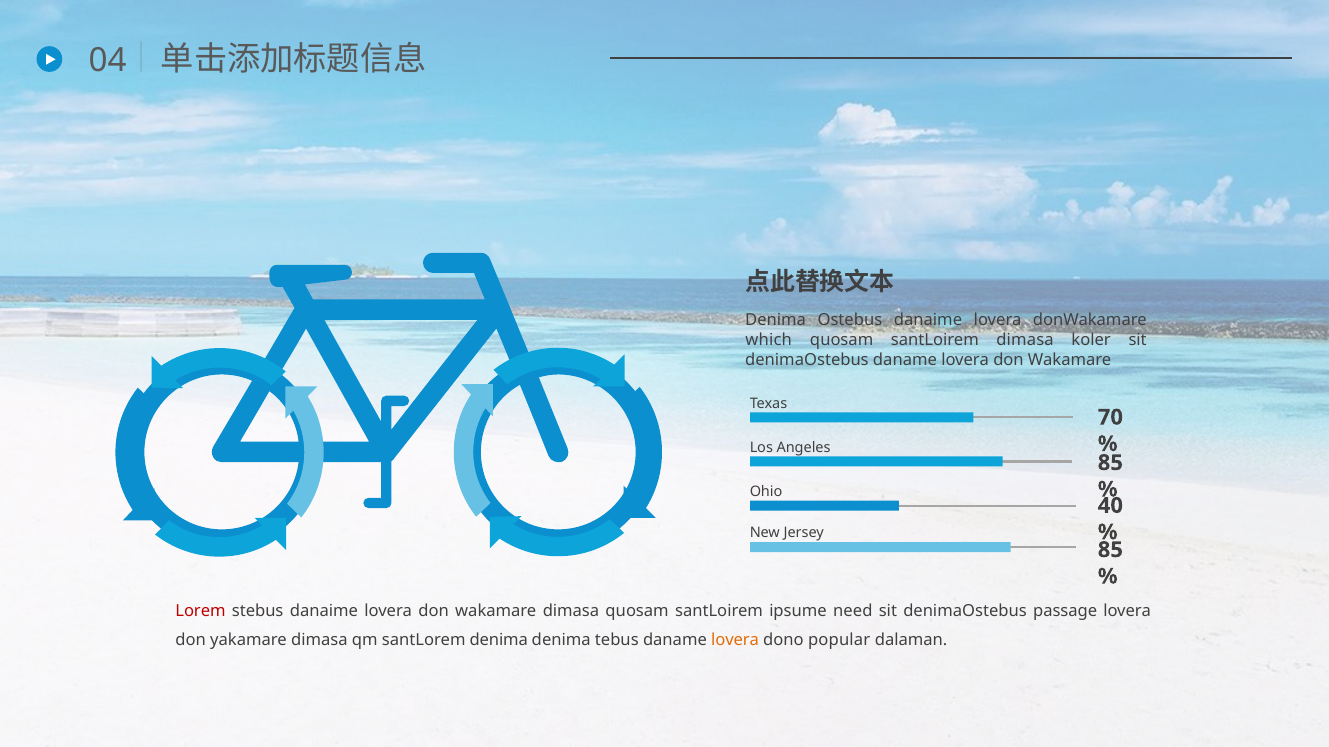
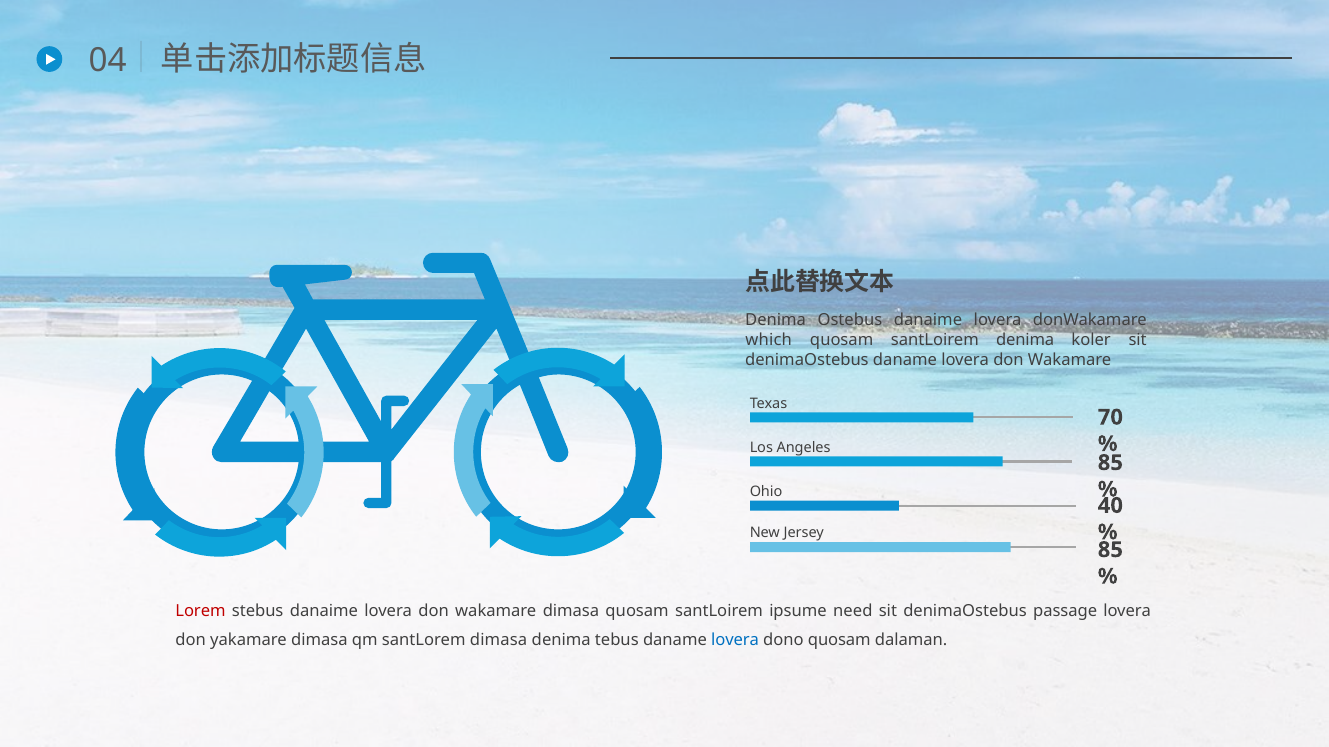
santLoirem dimasa: dimasa -> denima (1025, 340)
santLorem denima: denima -> dimasa (499, 641)
lovera colour: orange -> blue (735, 641)
dono popular: popular -> quosam (839, 641)
